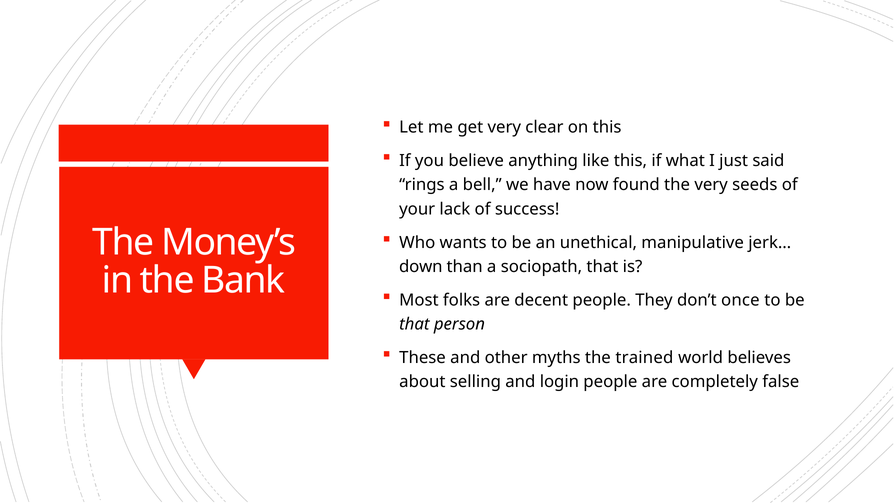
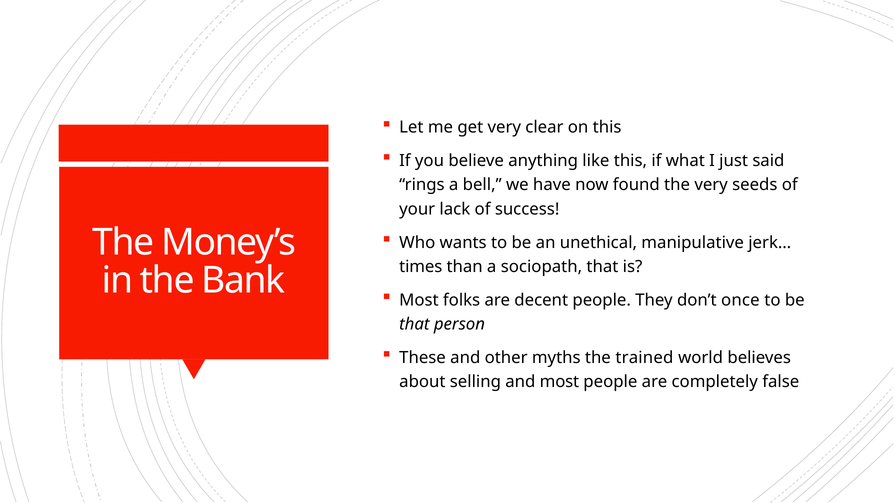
down: down -> times (421, 267)
and login: login -> most (559, 382)
